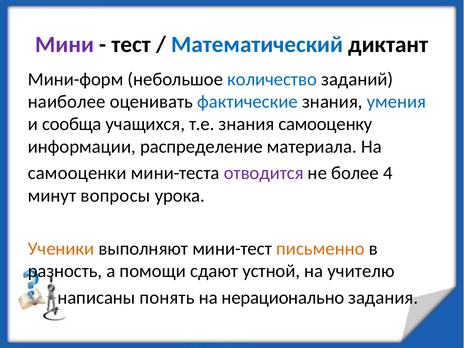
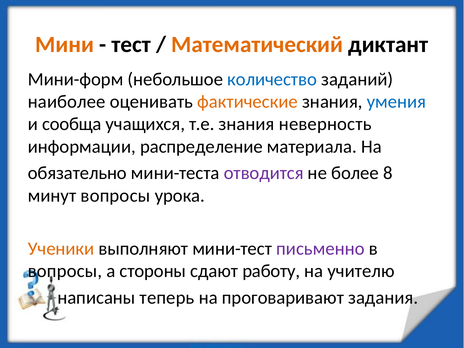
Мини colour: purple -> orange (65, 45)
Математический colour: blue -> orange (257, 45)
фактические colour: blue -> orange (248, 102)
самооценку: самооценку -> неверность (325, 124)
самооценки: самооценки -> обязательно (77, 173)
4: 4 -> 8 (388, 173)
письменно colour: orange -> purple (320, 249)
разность: разность -> вопросы (65, 271)
помощи: помощи -> стороны (153, 271)
устной: устной -> работу (271, 271)
понять: понять -> теперь (167, 298)
нерационально: нерационально -> проговаривают (283, 298)
